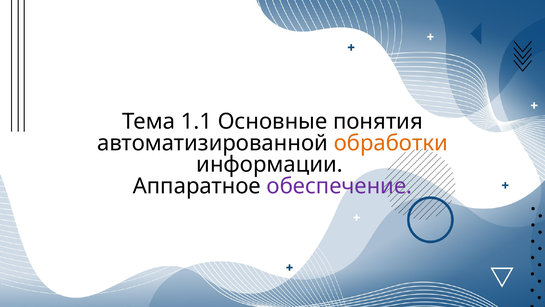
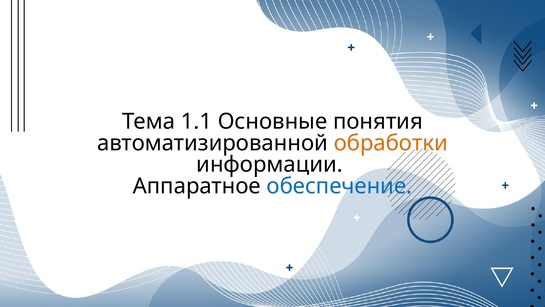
обеспечение colour: purple -> blue (339, 186)
